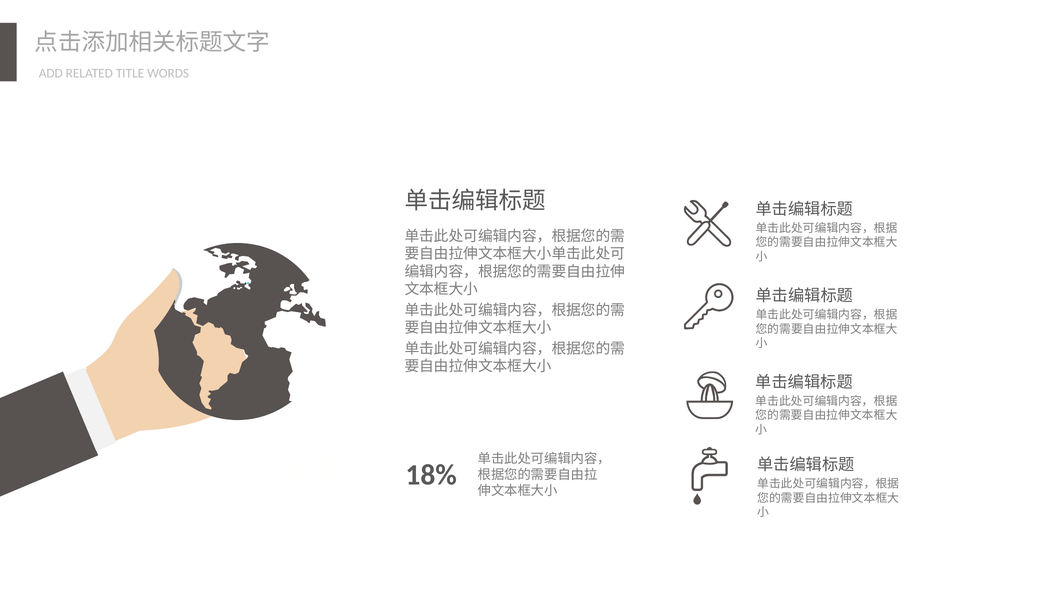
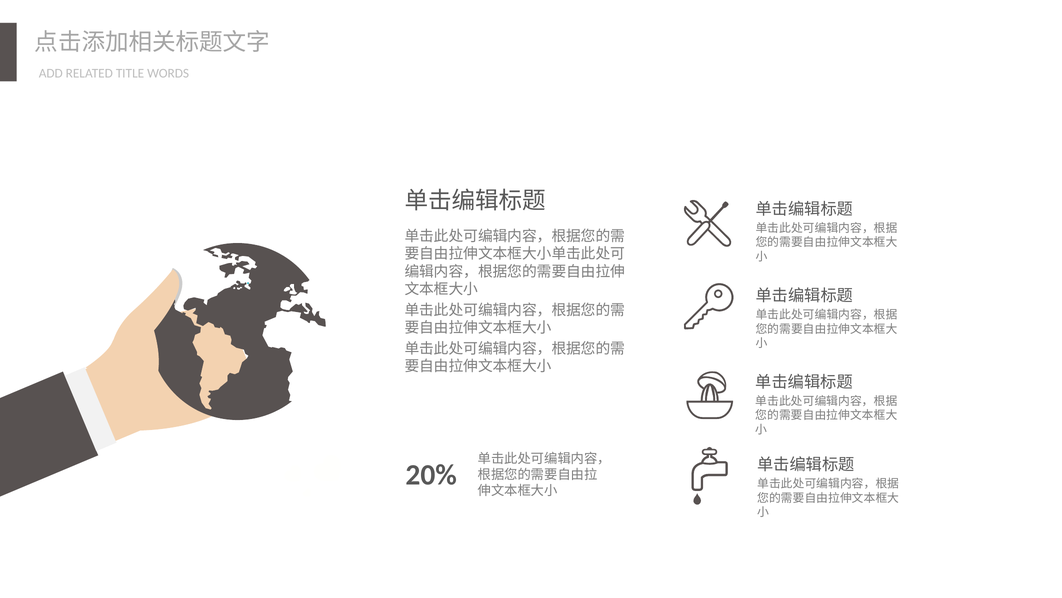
18%: 18% -> 20% (431, 475)
